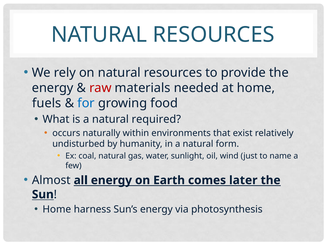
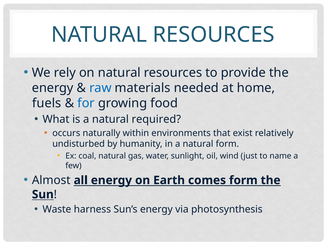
raw colour: red -> blue (100, 88)
comes later: later -> form (243, 180)
Home: Home -> Waste (57, 210)
